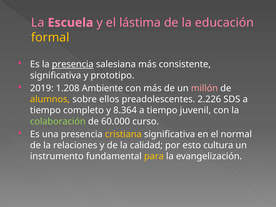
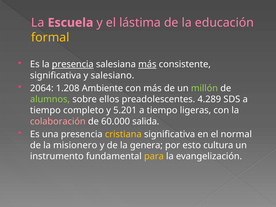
más underline: none -> present (147, 64)
prototipo: prototipo -> salesiano (112, 75)
2019: 2019 -> 2064 (42, 88)
millón colour: pink -> light green (204, 88)
alumnos colour: yellow -> light green (50, 99)
2.226: 2.226 -> 4.289 (209, 99)
8.364: 8.364 -> 5.201 (125, 110)
juvenil: juvenil -> ligeras (195, 110)
colaboración colour: light green -> pink (58, 121)
curso: curso -> salida (146, 121)
relaciones: relaciones -> misionero (75, 145)
calidad: calidad -> genera (146, 145)
